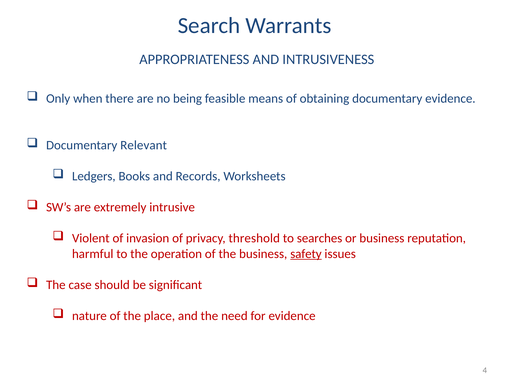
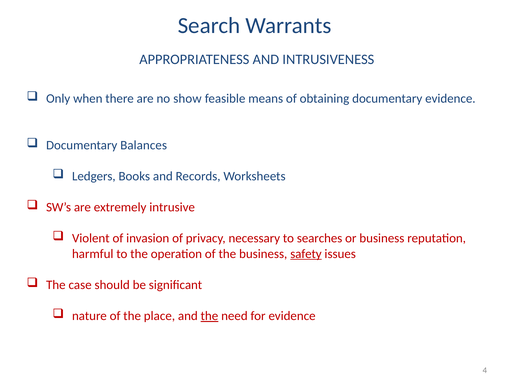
being: being -> show (187, 99)
Relevant: Relevant -> Balances (144, 145)
threshold: threshold -> necessary (254, 239)
the underline: none -> present (209, 316)
